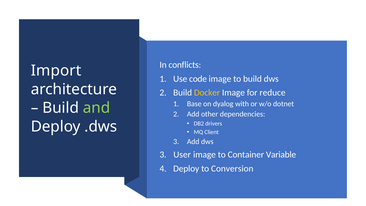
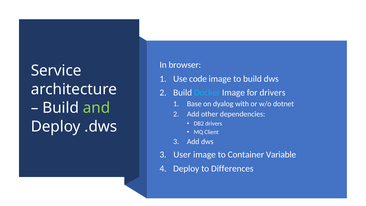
conflicts: conflicts -> browser (185, 65)
Import: Import -> Service (56, 70)
Docker colour: yellow -> light blue (207, 93)
for reduce: reduce -> drivers (273, 93)
Conversion: Conversion -> Differences (232, 168)
